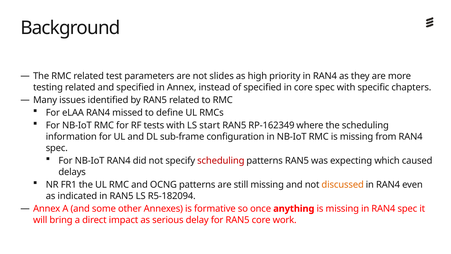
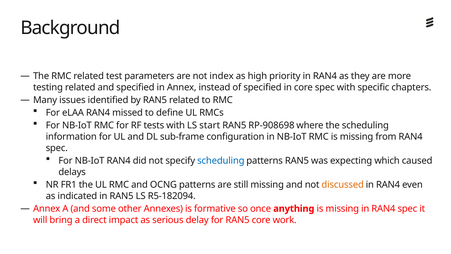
slides: slides -> index (222, 76)
RP-162349: RP-162349 -> RP-908698 (271, 125)
scheduling colour: red -> blue (221, 160)
